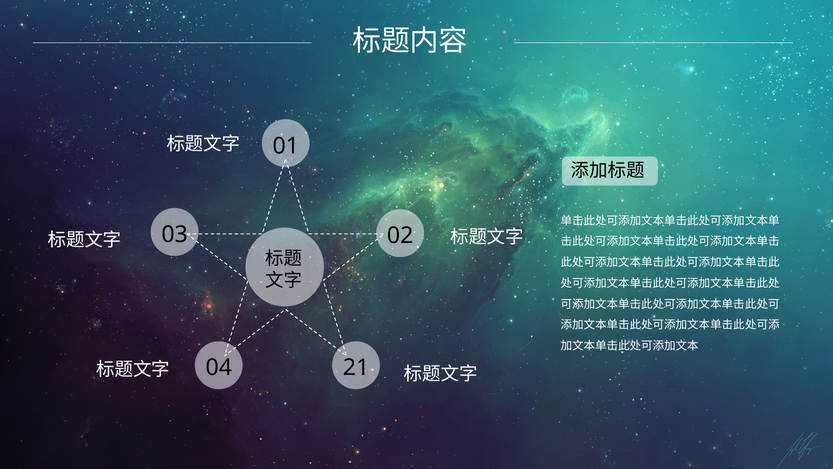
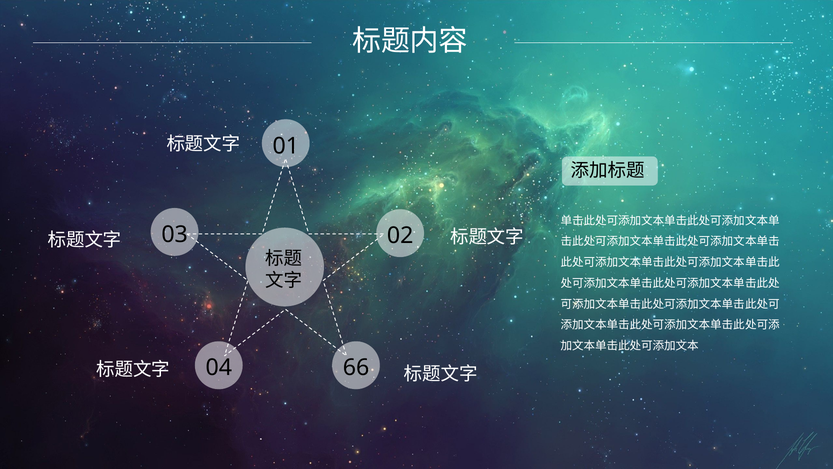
21: 21 -> 66 (356, 367)
